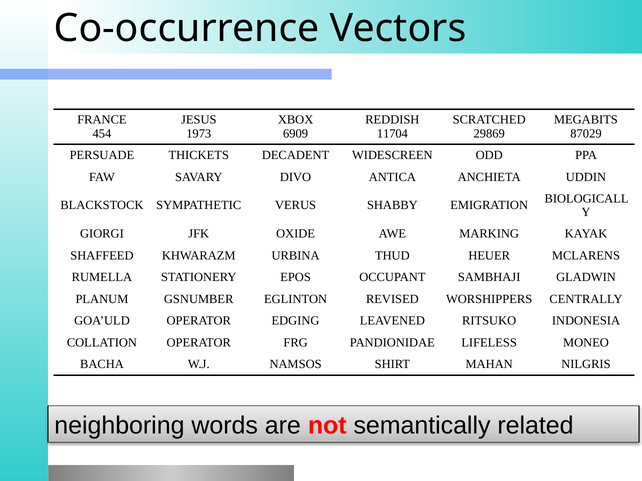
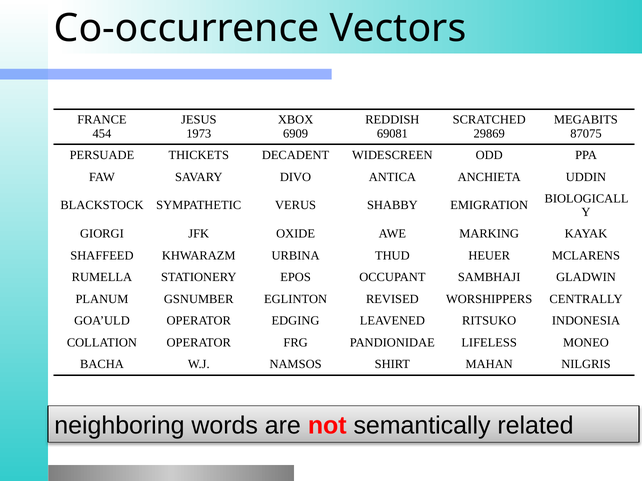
11704: 11704 -> 69081 (392, 134)
87029: 87029 -> 87075 (586, 134)
